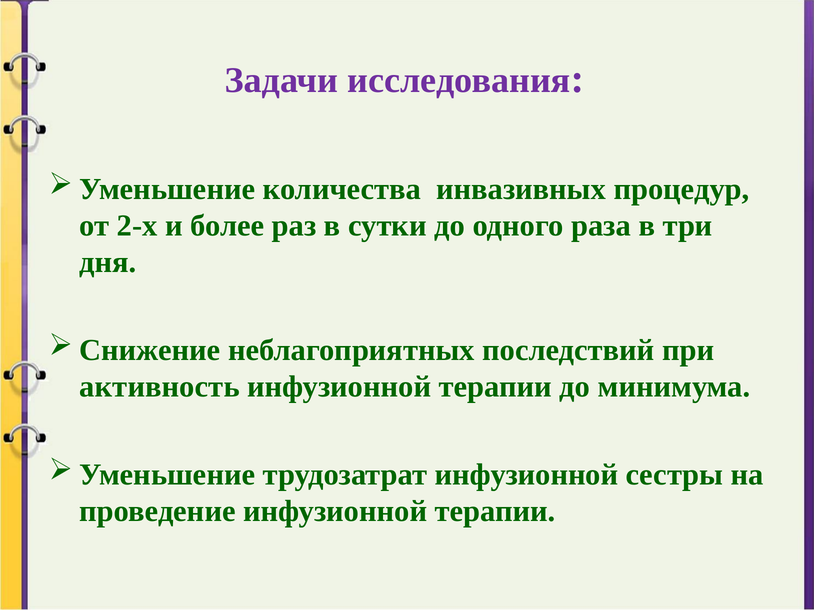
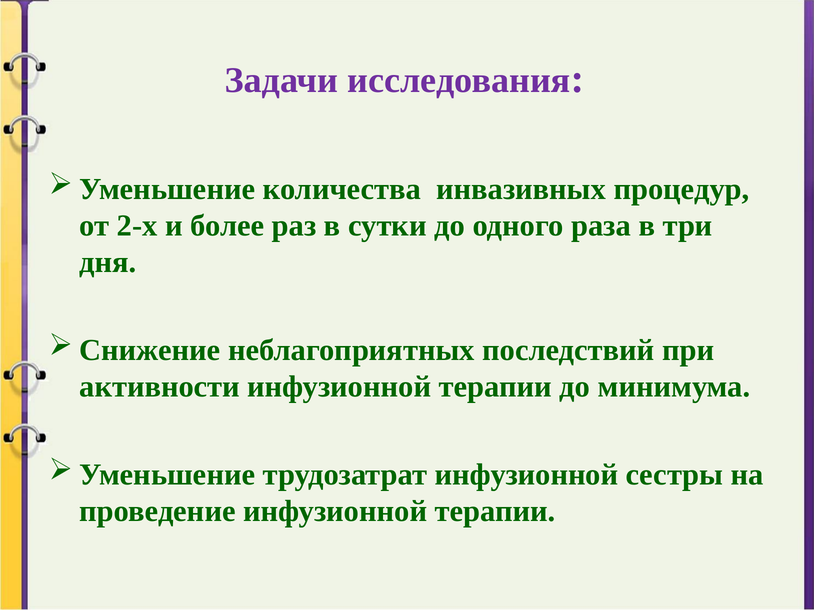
активность: активность -> активности (160, 387)
